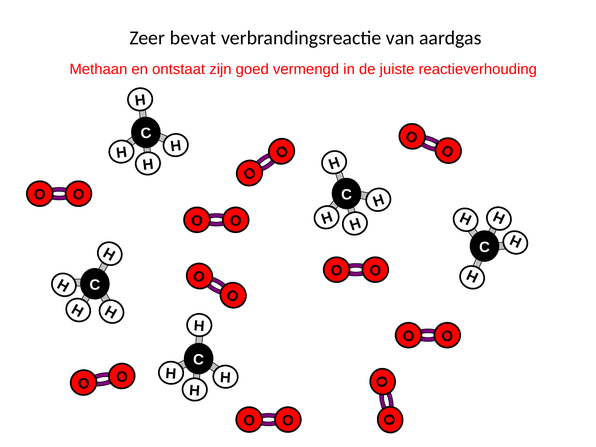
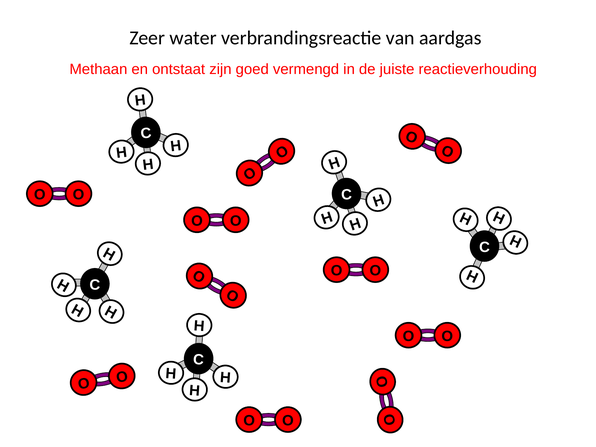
bevat: bevat -> water (193, 38)
